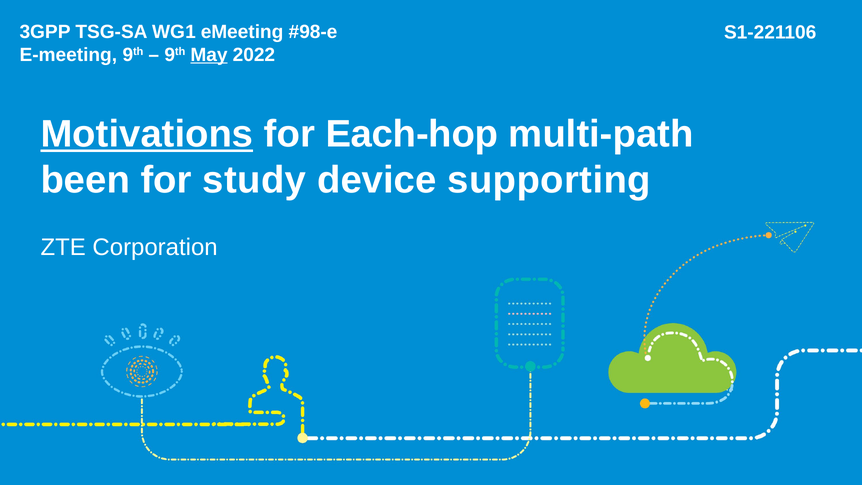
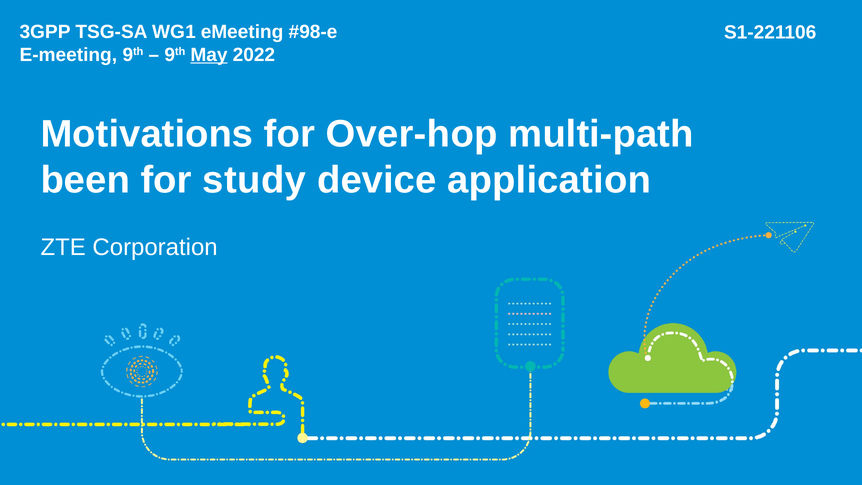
Motivations underline: present -> none (147, 134)
Each-hop: Each-hop -> Over-hop (412, 134)
supporting: supporting -> application (549, 180)
